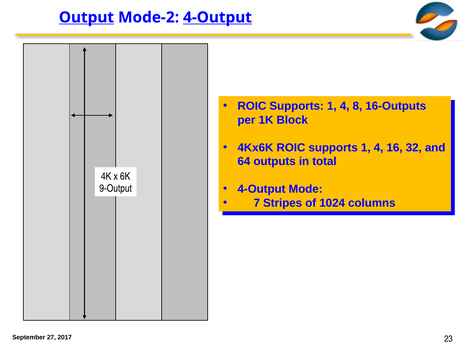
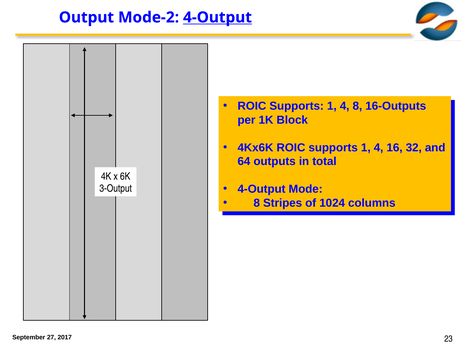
Output underline: present -> none (86, 17)
9-Output: 9-Output -> 3-Output (116, 188)
7: 7 -> 8 (257, 203)
